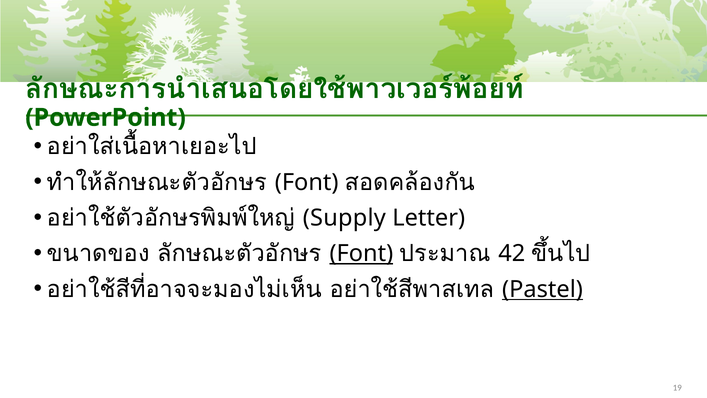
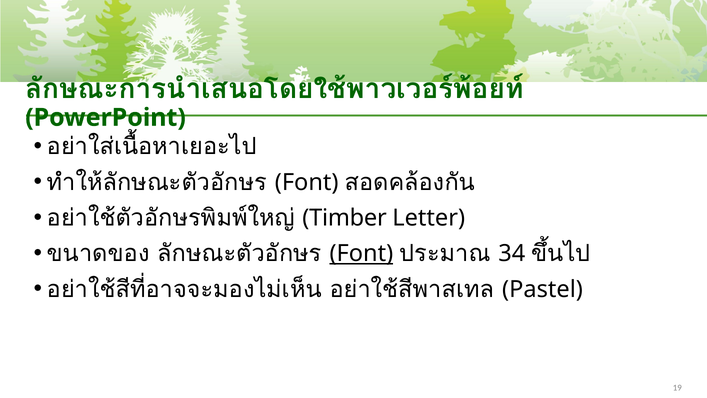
Supply: Supply -> Timber (345, 218)
42: 42 -> 34 (512, 253)
Pastel underline: present -> none (543, 289)
